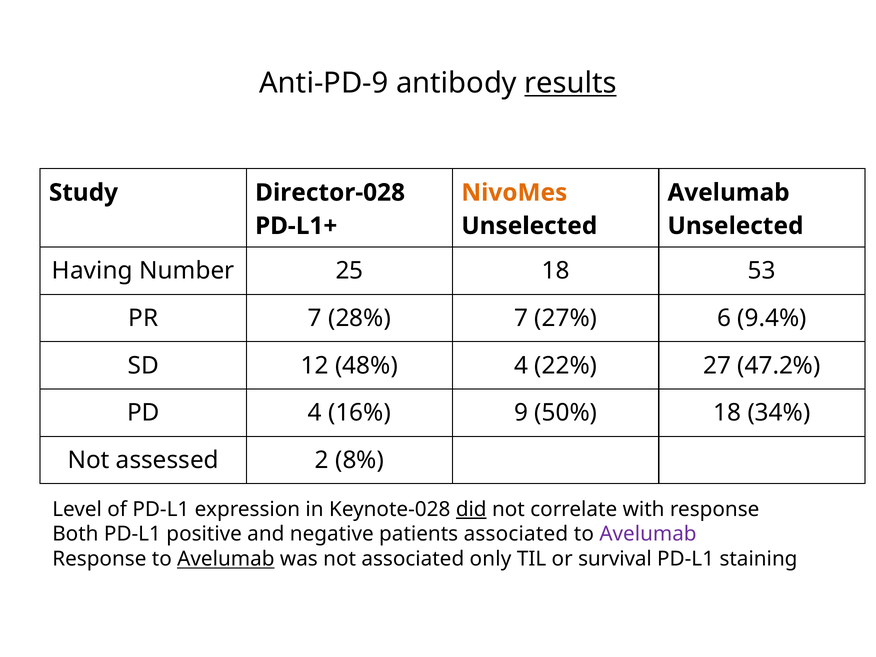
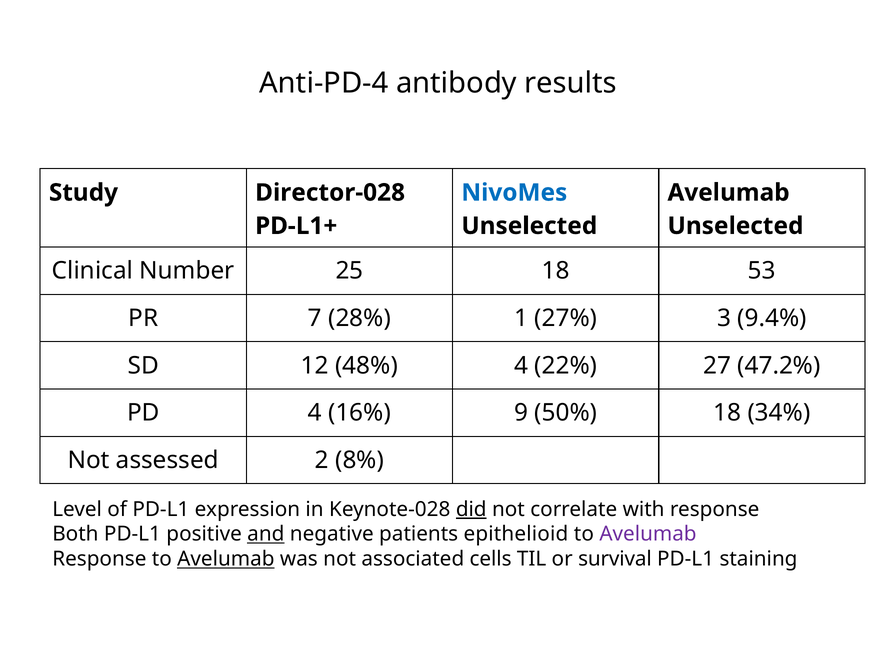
Anti-PD-9: Anti-PD-9 -> Anti-PD-4 (324, 83)
results underline: present -> none (571, 83)
NivoMes colour: orange -> blue (514, 193)
Having: Having -> Clinical (92, 271)
28% 7: 7 -> 1 (521, 318)
6: 6 -> 3 (724, 318)
and underline: none -> present (266, 534)
patients associated: associated -> epithelioid (516, 534)
only: only -> cells (491, 559)
